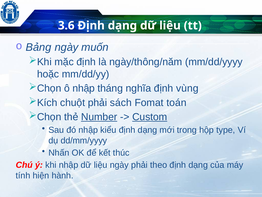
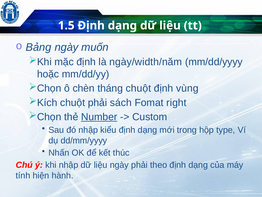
3.6: 3.6 -> 1.5 (66, 25)
ngày/thông/năm: ngày/thông/năm -> ngày/width/năm (146, 62)
ô nhập: nhập -> chèn (84, 88)
tháng nghĩa: nghĩa -> chuột (138, 88)
toán: toán -> right (176, 102)
Custom underline: present -> none (150, 117)
